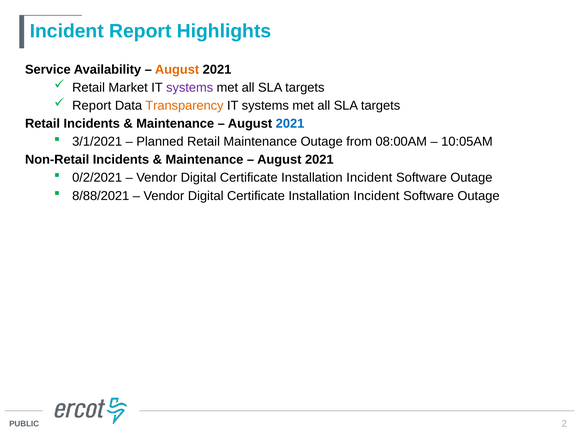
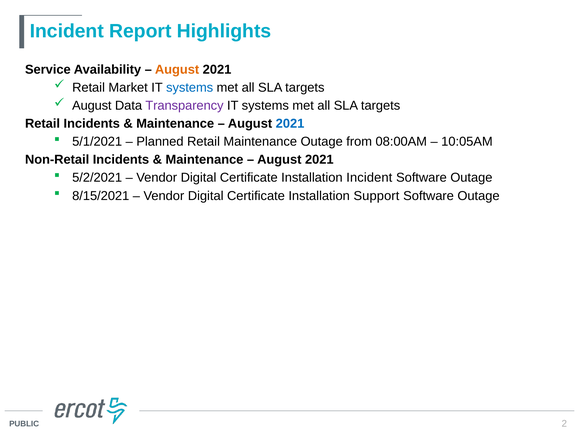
systems colour: purple -> blue (190, 88)
Report: Report -> August (92, 106)
Transparency colour: orange -> purple (184, 106)
3/1/2021: 3/1/2021 -> 5/1/2021 (97, 142)
0/2/2021: 0/2/2021 -> 5/2/2021 (97, 178)
8/88/2021: 8/88/2021 -> 8/15/2021 (101, 196)
Incident: Incident -> Support (376, 196)
